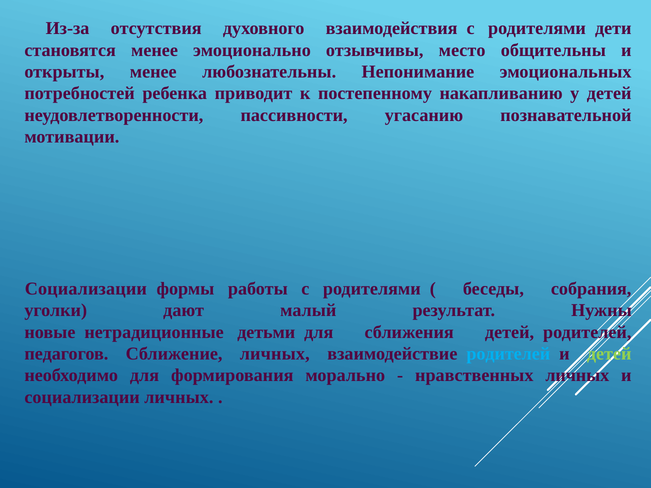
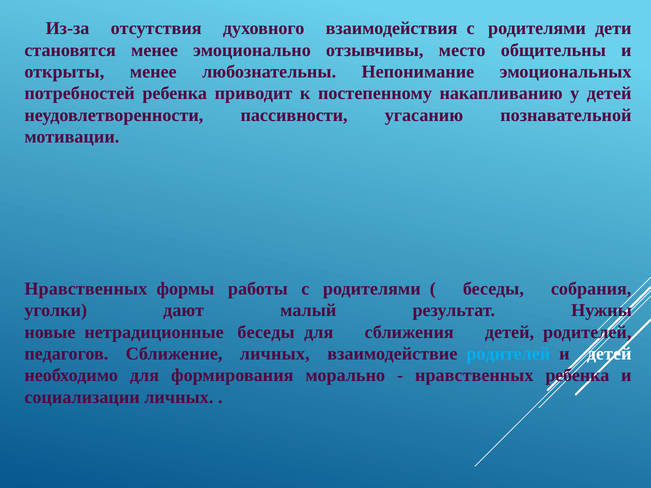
Социализации: Социализации -> Нравственных (86, 289)
нетрадиционные детьми: детьми -> беседы (266, 332)
детей colour: light green -> white (609, 354)
нравственных личных: личных -> ребенка (577, 376)
